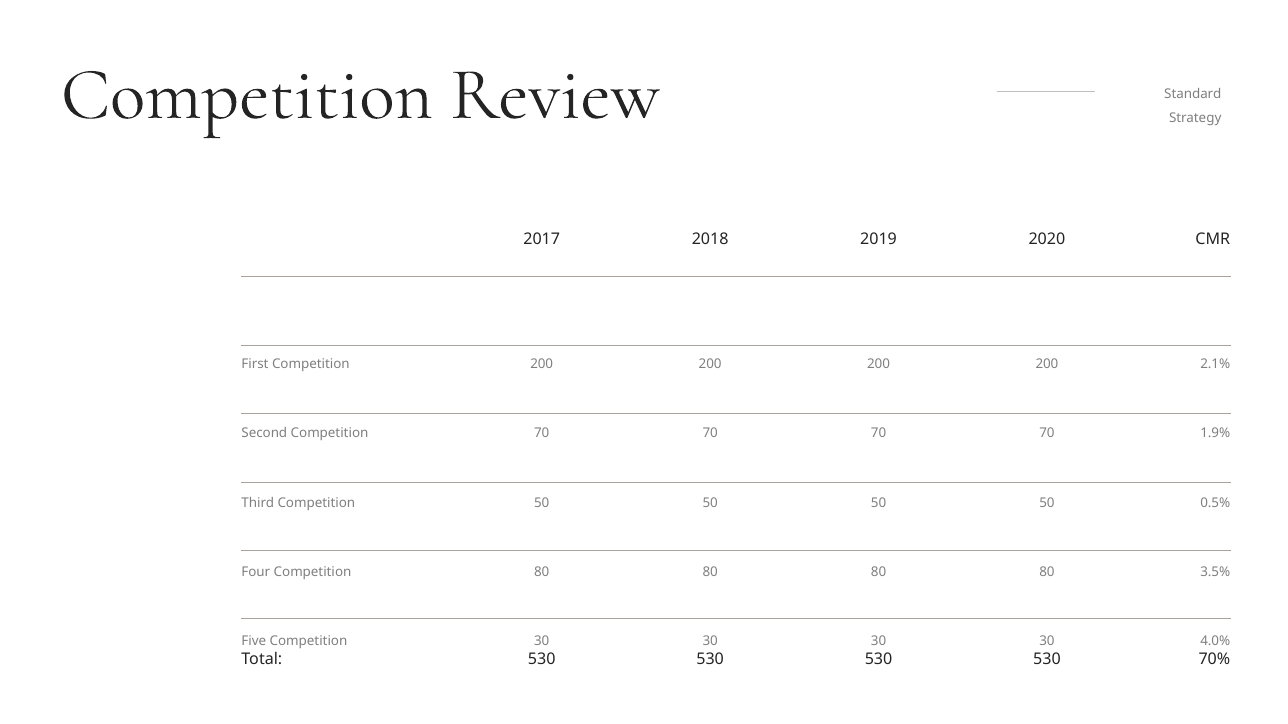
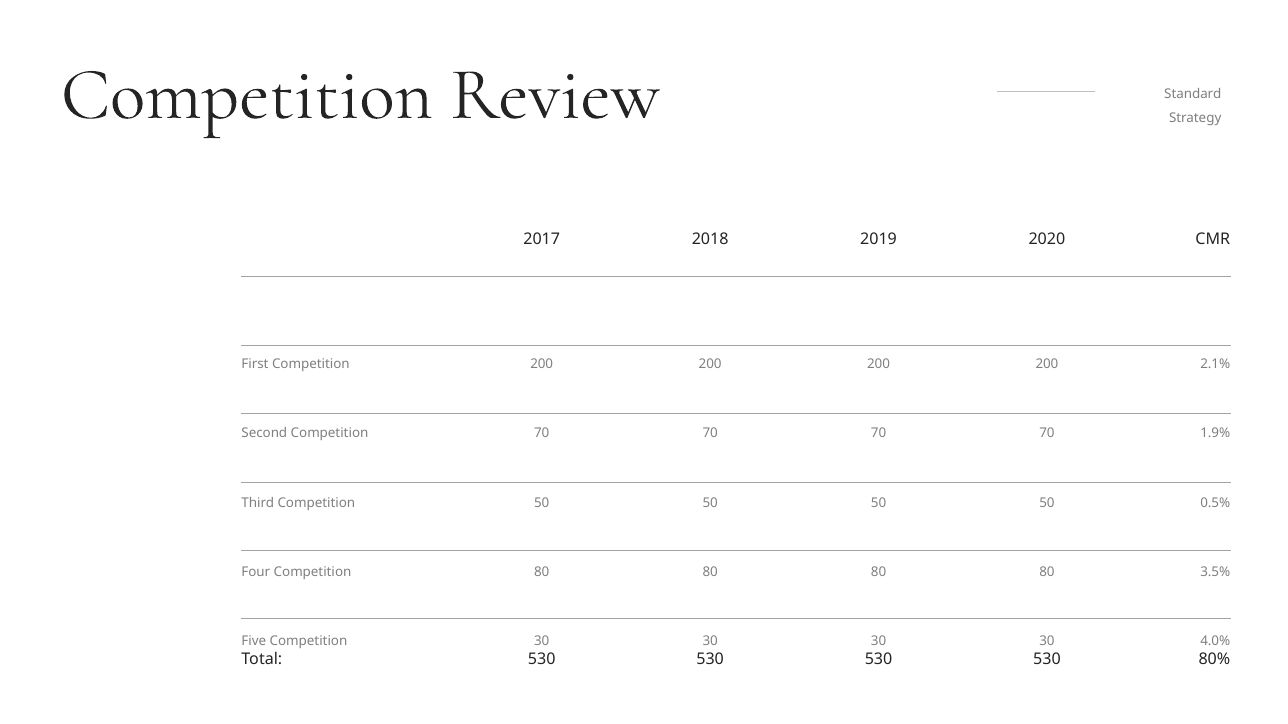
70%: 70% -> 80% (1214, 659)
